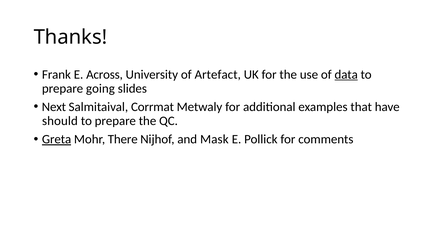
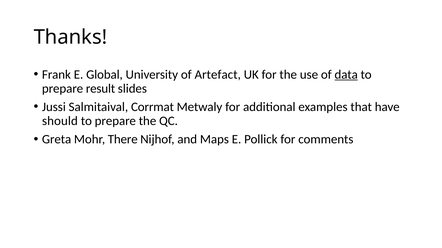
Across: Across -> Global (104, 75)
going: going -> result (101, 89)
Next: Next -> Jussi (54, 107)
Greta underline: present -> none (57, 140)
Mask: Mask -> Maps (214, 140)
